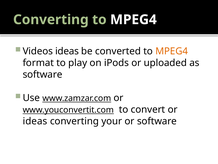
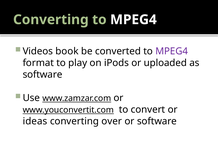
Videos ideas: ideas -> book (67, 51)
MPEG4 colour: orange -> purple (172, 51)
your: your -> over (112, 121)
